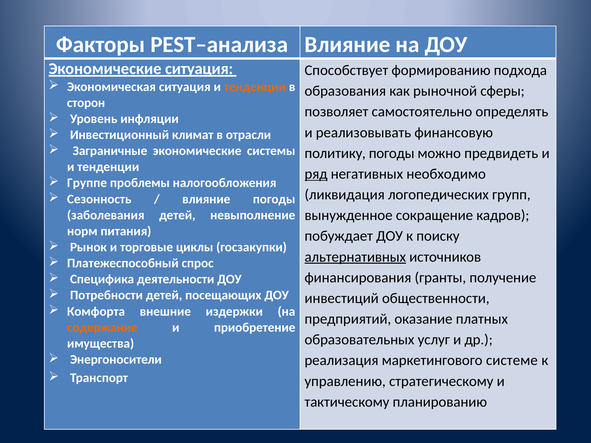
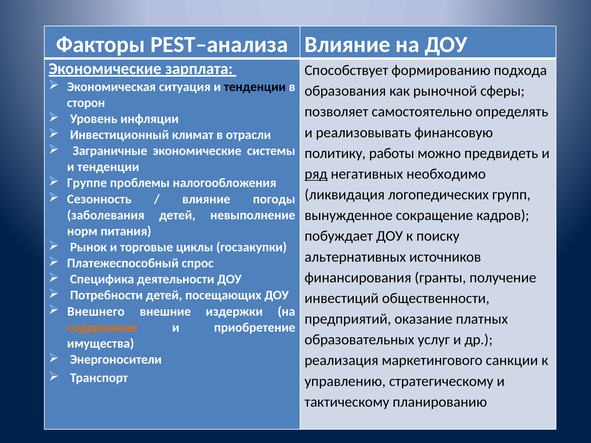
Экономические ситуация: ситуация -> зарплата (199, 69)
тенденции colour: orange -> black (255, 87)
политику погоды: погоды -> работы (392, 153)
альтернативных underline: present -> none (355, 257)
Комфорта: Комфорта -> Внешнего (96, 312)
системе: системе -> санкции (512, 361)
